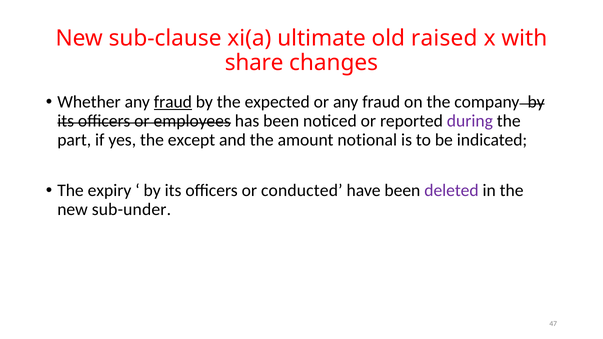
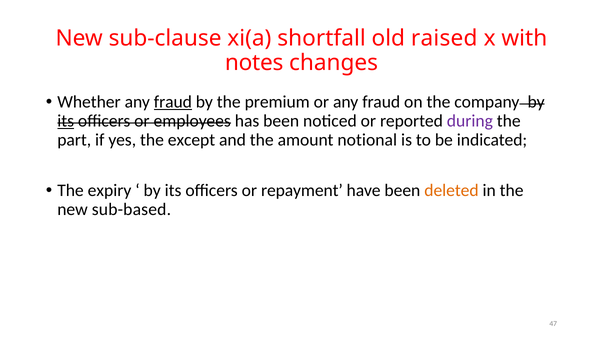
ultimate: ultimate -> shortfall (322, 38)
share: share -> notes (254, 63)
expected: expected -> premium (277, 102)
its underline: none -> present (66, 121)
conducted: conducted -> repayment (302, 191)
deleted colour: purple -> orange (452, 191)
sub-under: sub-under -> sub-based (131, 210)
